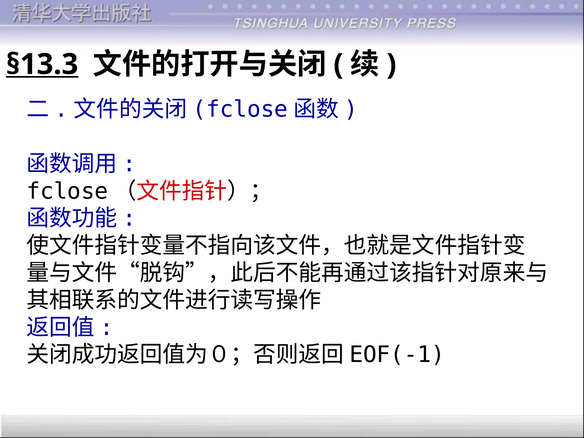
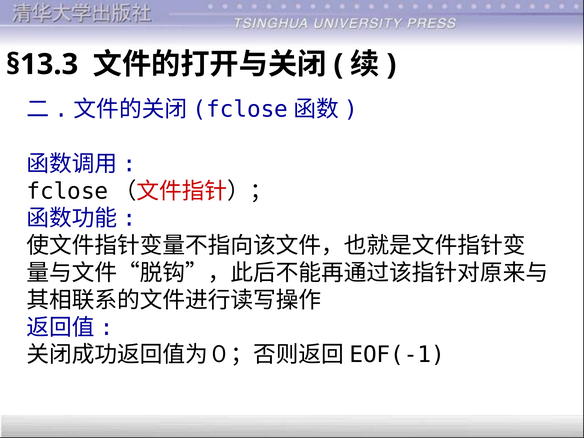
§13.3 underline: present -> none (42, 64)
